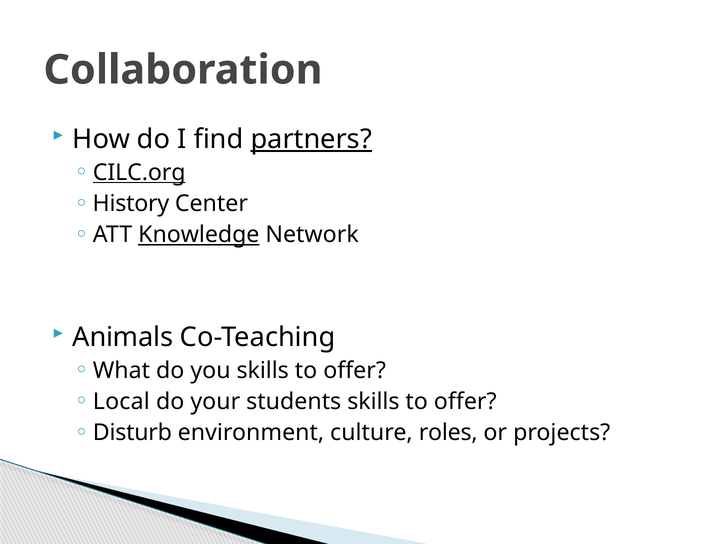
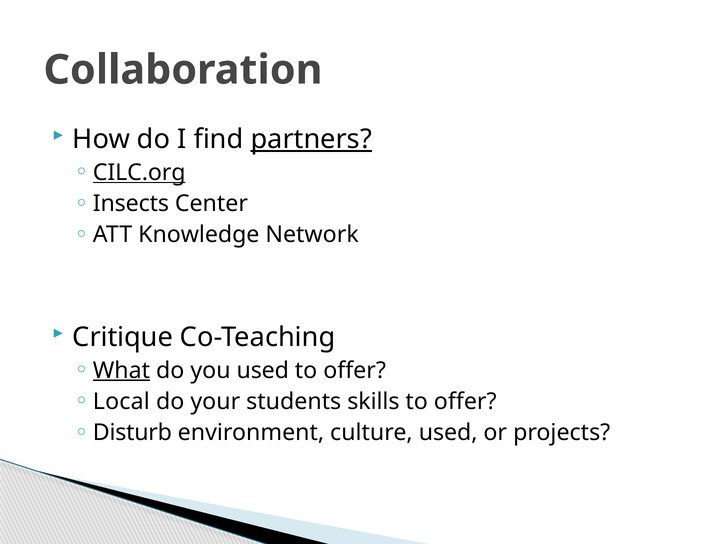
History: History -> Insects (131, 204)
Knowledge underline: present -> none (199, 235)
Animals: Animals -> Critique (123, 338)
What underline: none -> present (121, 371)
you skills: skills -> used (263, 371)
culture roles: roles -> used (448, 433)
